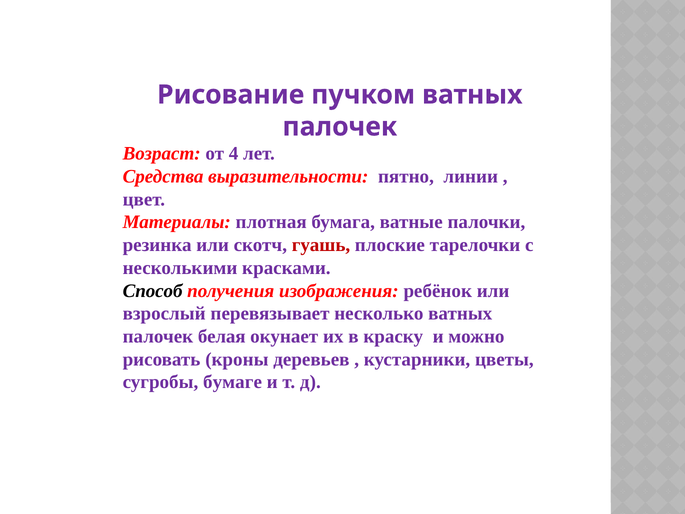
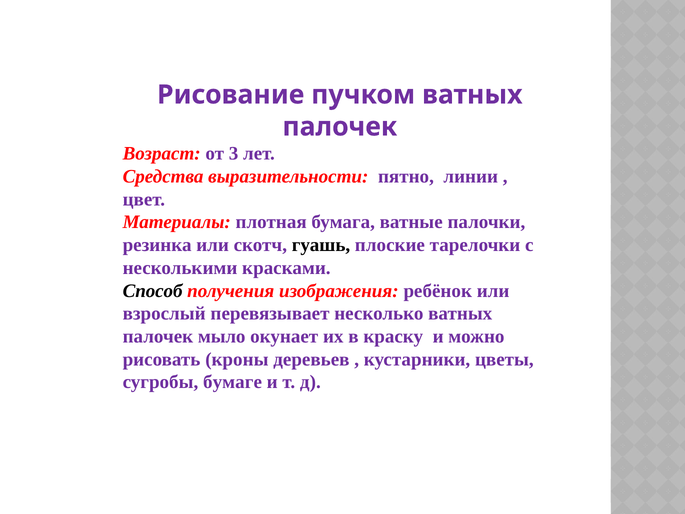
4: 4 -> 3 (234, 154)
гуашь colour: red -> black (321, 245)
белая: белая -> мыло (222, 336)
